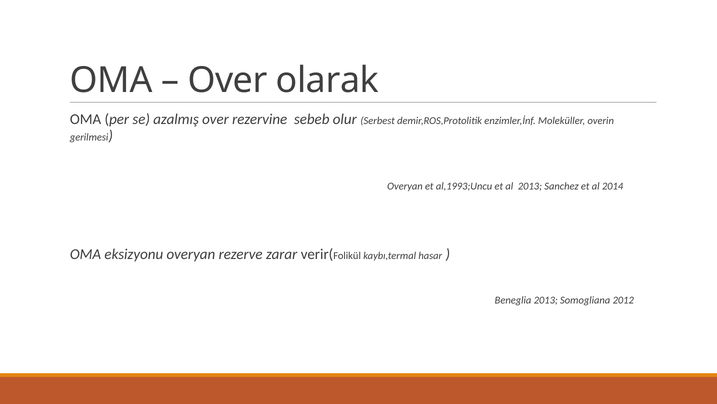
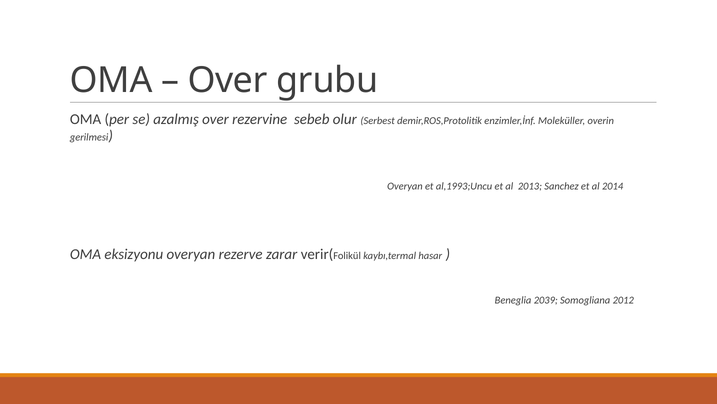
olarak: olarak -> grubu (327, 80)
Beneglia 2013: 2013 -> 2039 (546, 300)
